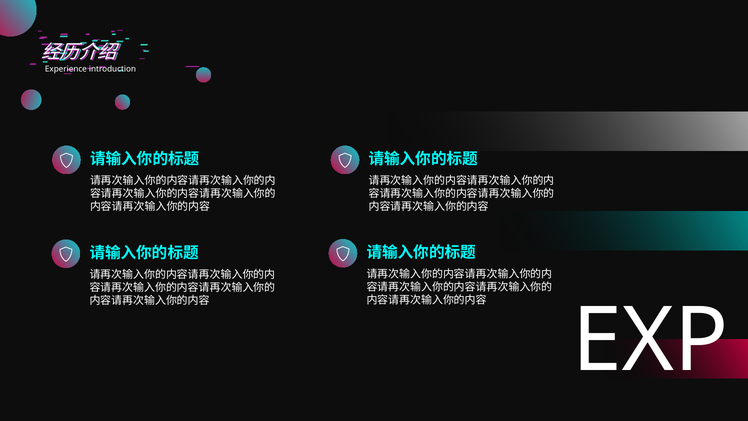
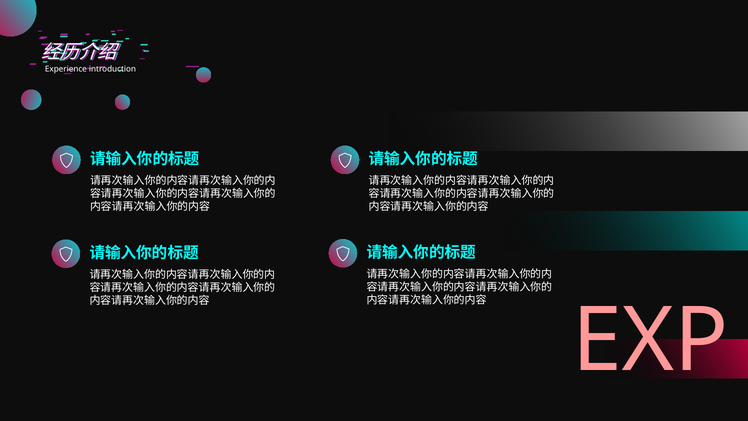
EXP colour: white -> pink (650, 340)
